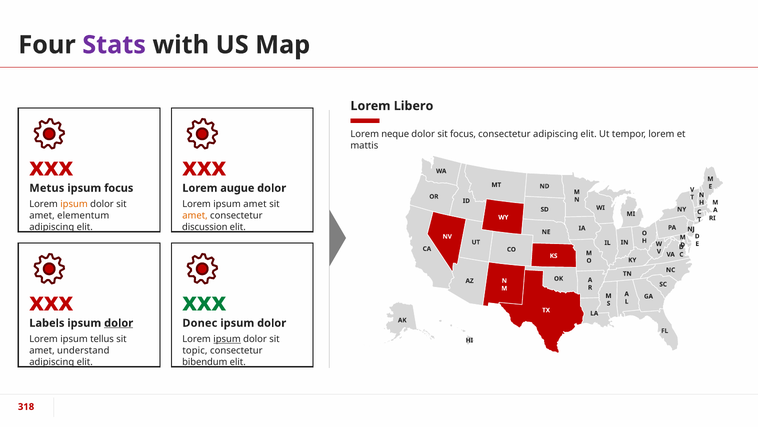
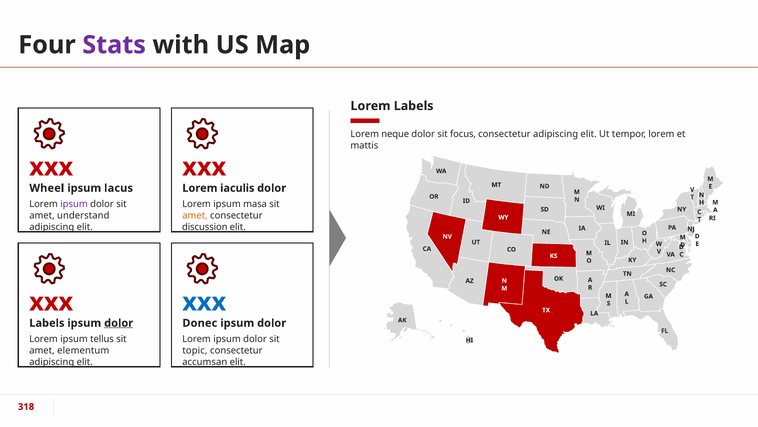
Lorem Libero: Libero -> Labels (414, 106)
Metus: Metus -> Wheel (47, 188)
ipsum focus: focus -> lacus (119, 188)
augue: augue -> iaculis (237, 188)
ipsum colour: orange -> purple (74, 204)
ipsum amet: amet -> masa (255, 204)
elementum: elementum -> understand (83, 215)
xxx colour: green -> blue (204, 302)
ipsum underline: present -> none (227, 339)
understand: understand -> elementum (83, 350)
bibendum: bibendum -> accumsan (205, 361)
